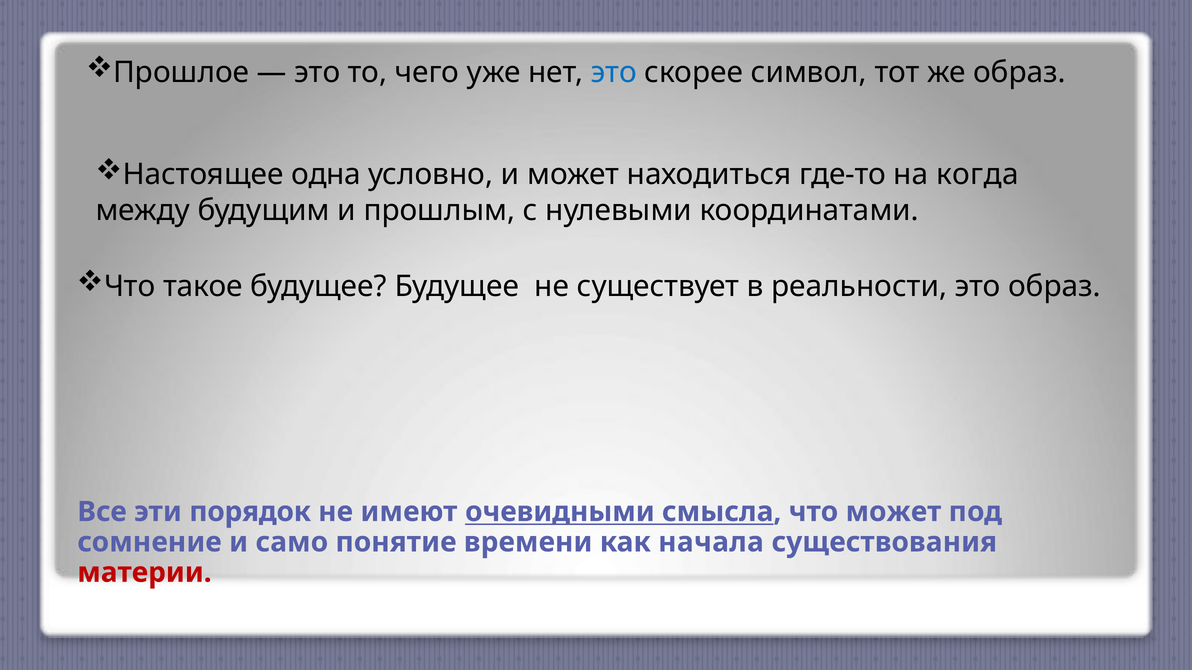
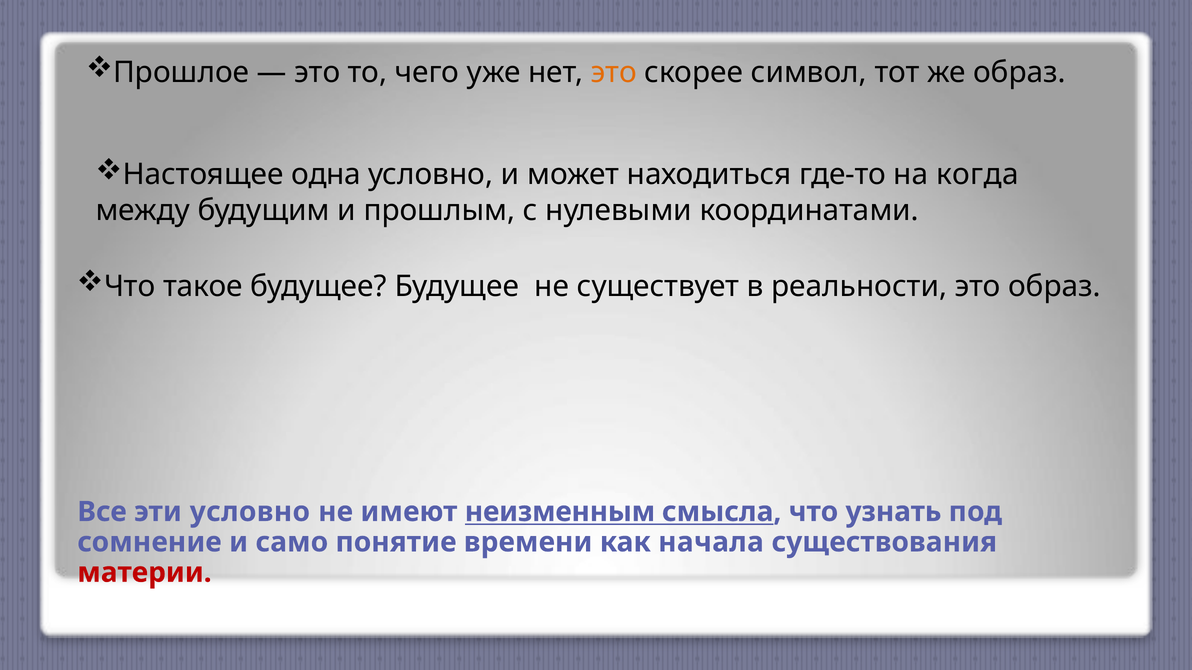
это colour: blue -> orange (614, 72)
эти порядок: порядок -> условно (250, 512)
очевидными: очевидными -> неизменным (560, 512)
что может: может -> узнать (893, 512)
